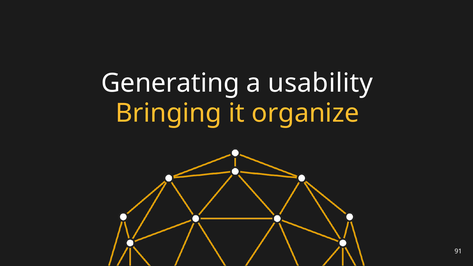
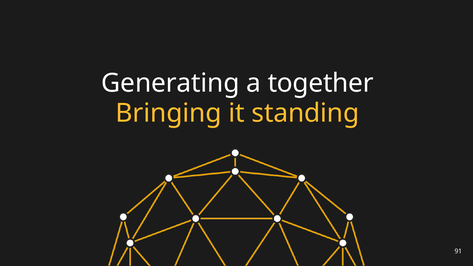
usability: usability -> together (321, 83)
organize: organize -> standing (305, 113)
